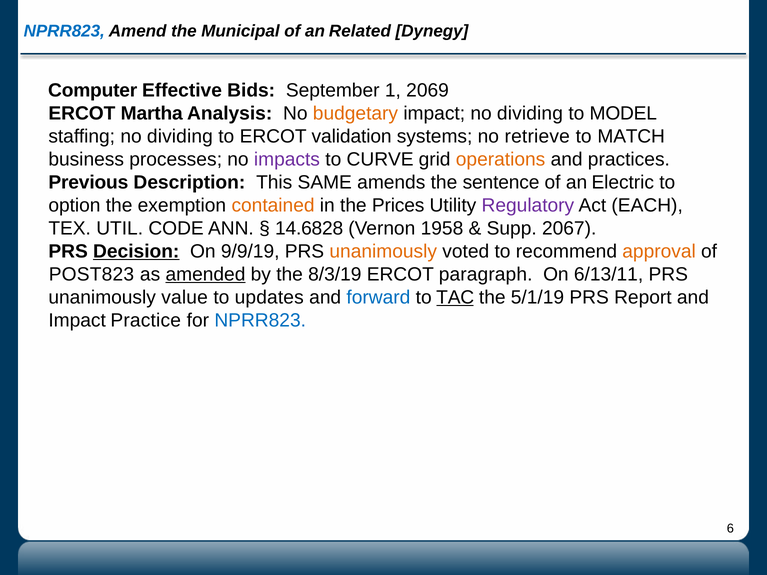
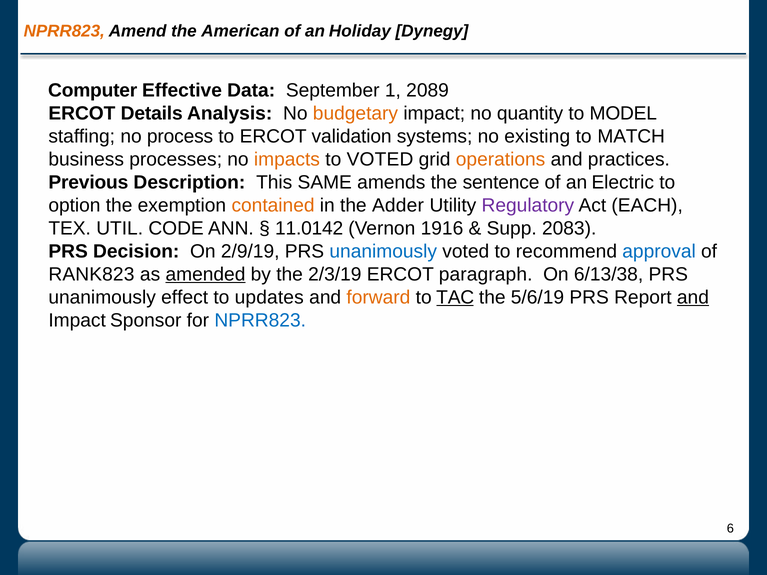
NPRR823 colour: blue -> orange (64, 31)
Municipal: Municipal -> American (240, 31)
Related: Related -> Holiday (360, 31)
Bids: Bids -> Data (251, 90)
2069: 2069 -> 2089 (428, 90)
Martha: Martha -> Details (152, 113)
impact no dividing: dividing -> quantity (530, 113)
staffing no dividing: dividing -> process (180, 136)
retrieve: retrieve -> existing (537, 136)
impacts colour: purple -> orange (287, 159)
to CURVE: CURVE -> VOTED (380, 159)
Prices: Prices -> Adder (398, 205)
14.6828: 14.6828 -> 11.0142 (309, 228)
1958: 1958 -> 1916 (442, 228)
2067: 2067 -> 2083 (569, 228)
Decision underline: present -> none (136, 251)
9/9/19: 9/9/19 -> 2/9/19 (250, 251)
unanimously colour: orange -> blue (383, 251)
approval colour: orange -> blue (659, 251)
POST823: POST823 -> RANK823 (91, 274)
8/3/19: 8/3/19 -> 2/3/19 (335, 274)
6/13/11: 6/13/11 -> 6/13/38 (609, 274)
value: value -> effect (185, 297)
forward colour: blue -> orange (378, 297)
5/1/19: 5/1/19 -> 5/6/19 (537, 297)
and underline: none -> present (693, 297)
Practice: Practice -> Sponsor (146, 320)
